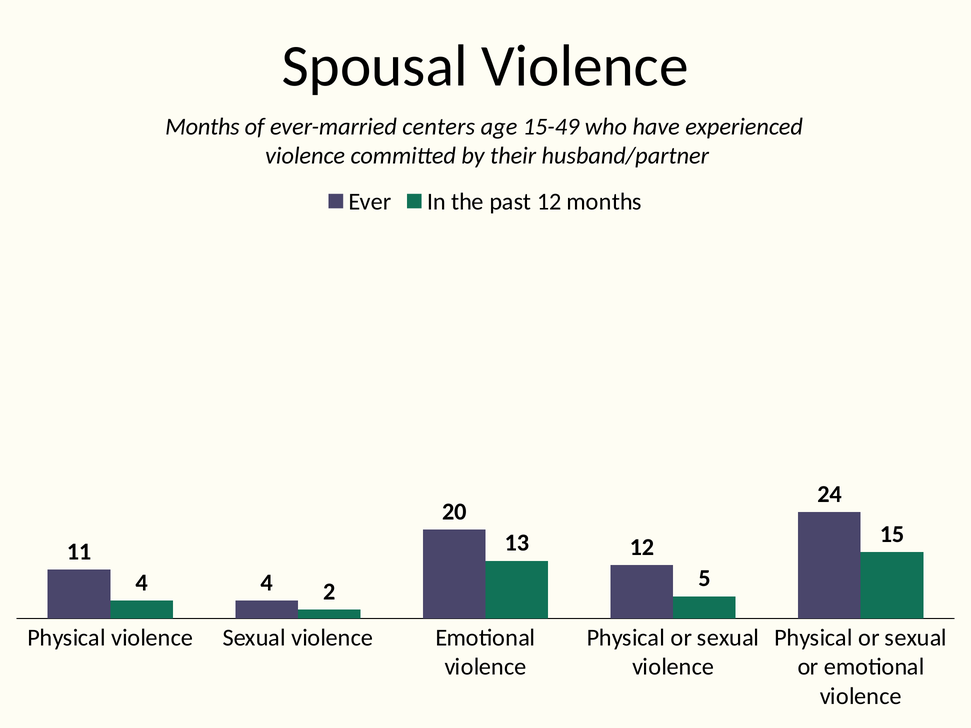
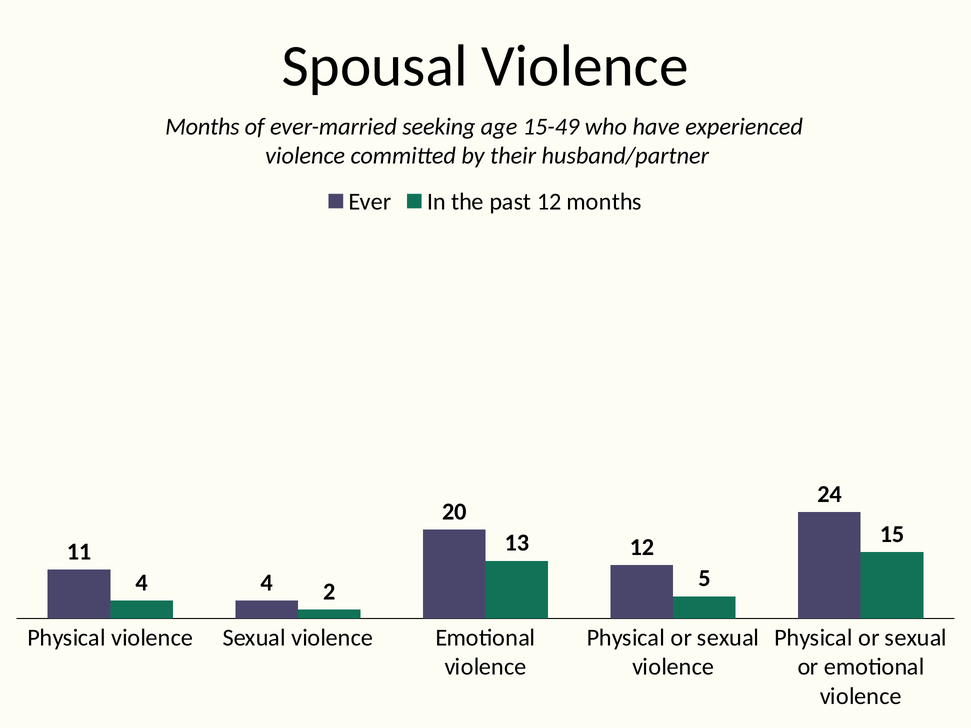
centers: centers -> seeking (439, 127)
